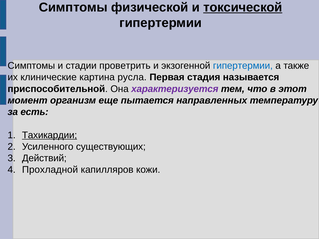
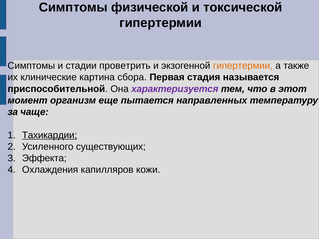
токсической underline: present -> none (243, 7)
гипертермии colour: blue -> orange (243, 66)
русла: русла -> сбора (132, 77)
есть: есть -> чаще (34, 112)
Действий: Действий -> Эффекта (44, 158)
Прохладной: Прохладной -> Охлаждения (50, 170)
